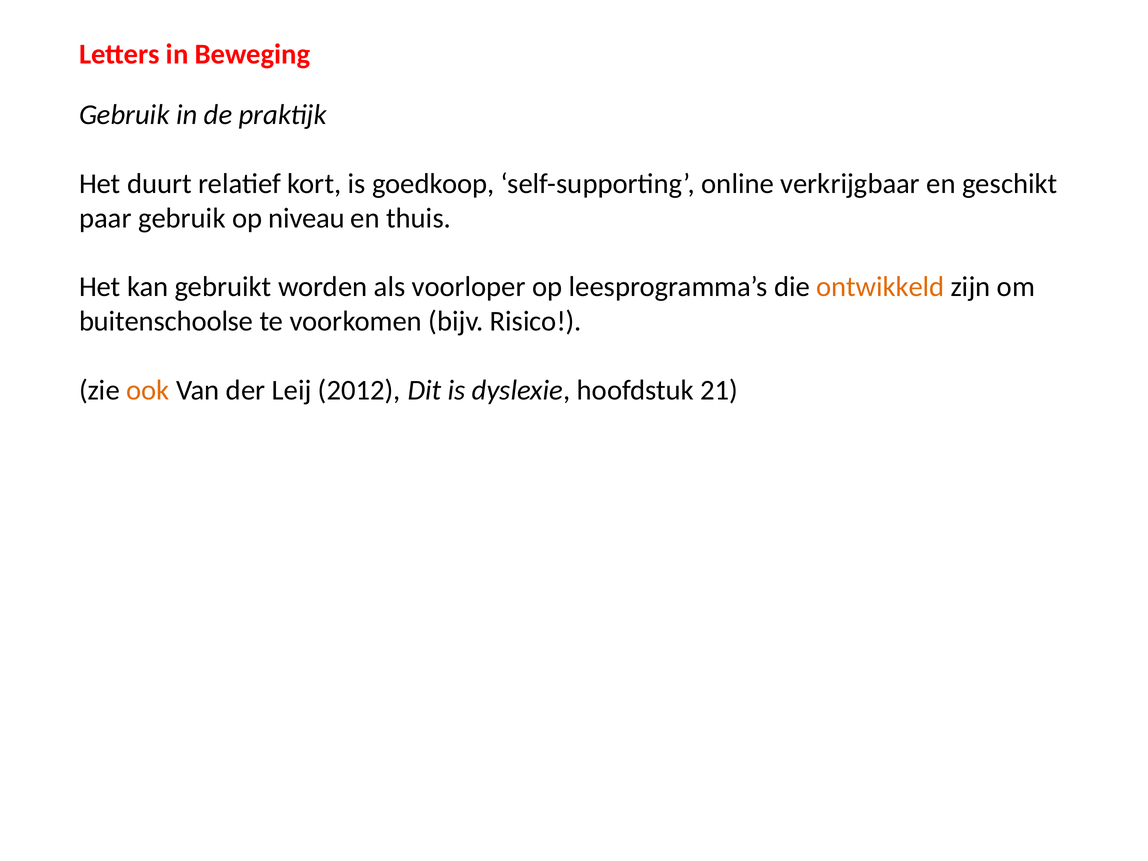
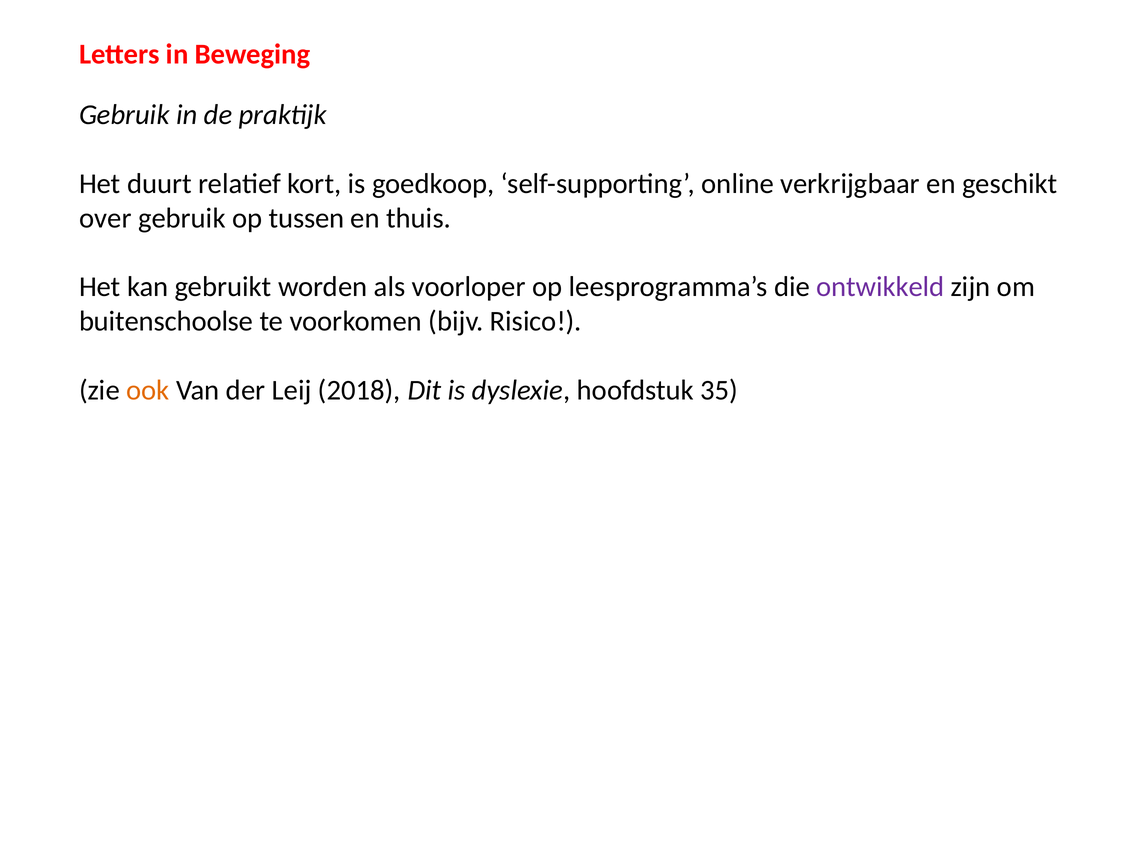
paar: paar -> over (105, 218)
niveau: niveau -> tussen (307, 218)
ontwikkeld colour: orange -> purple (880, 287)
2012: 2012 -> 2018 (359, 390)
21: 21 -> 35 (719, 390)
